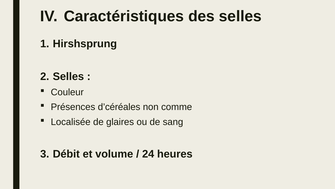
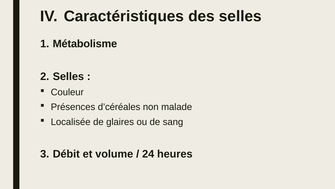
Hirshsprung: Hirshsprung -> Métabolisme (85, 44)
comme: comme -> malade (177, 107)
